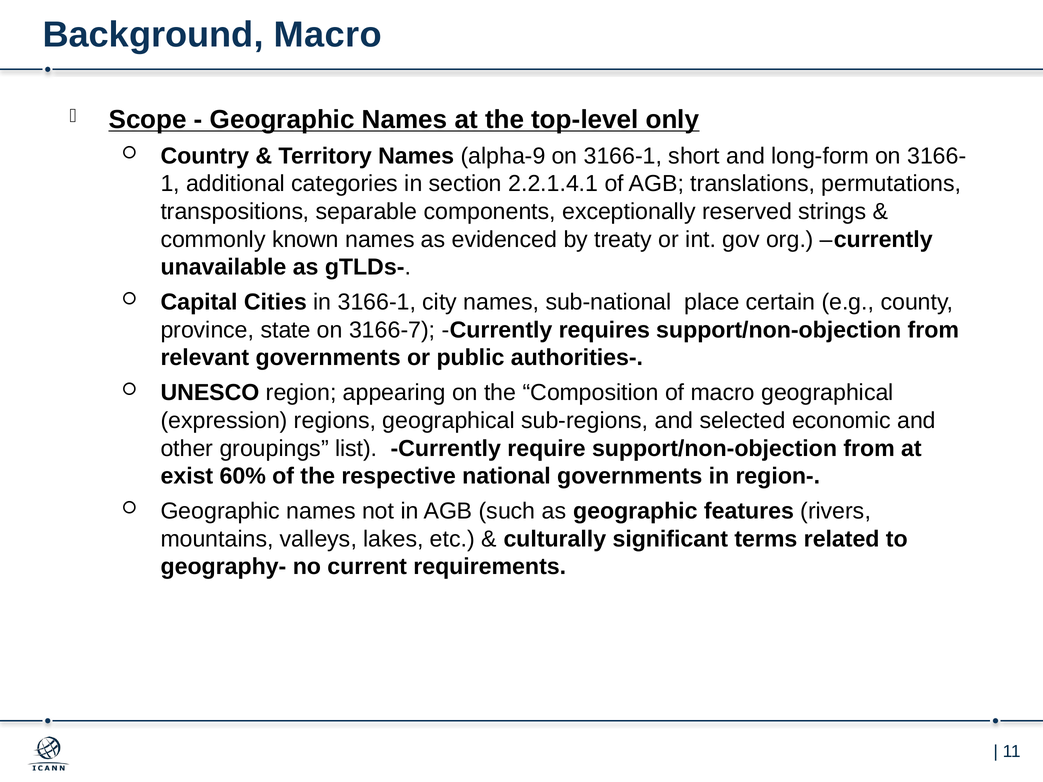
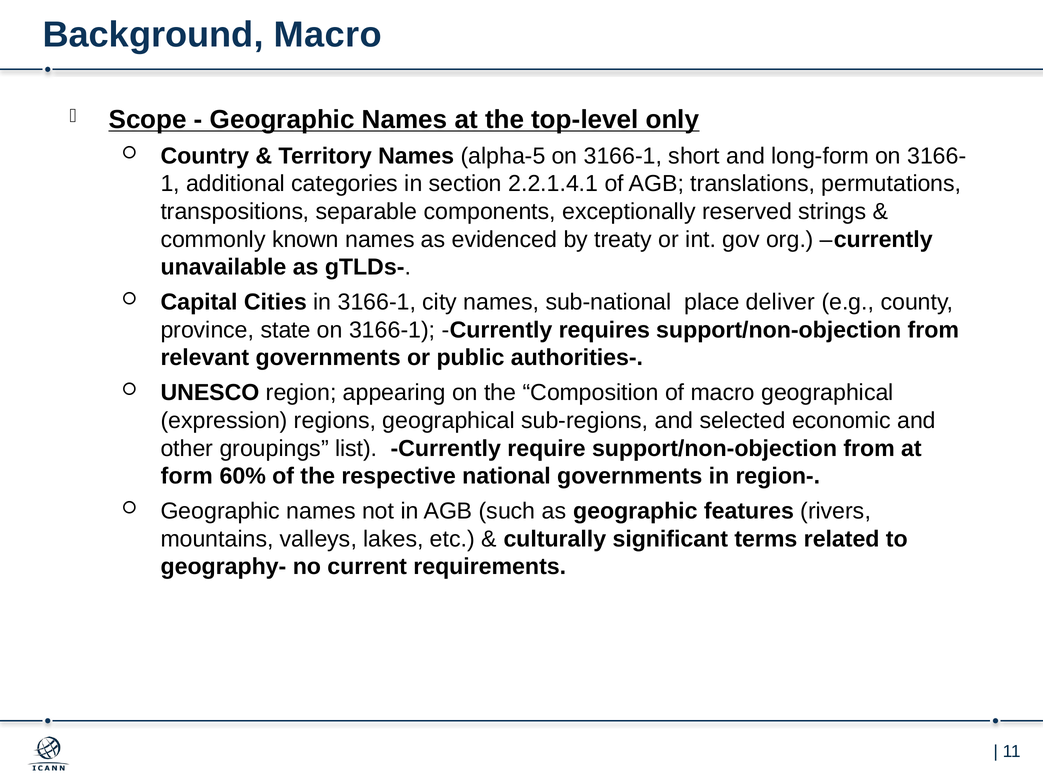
alpha-9: alpha-9 -> alpha-5 (503, 156)
certain: certain -> deliver (780, 302)
state on 3166-7: 3166-7 -> 3166-1 (392, 330)
exist: exist -> form (187, 476)
